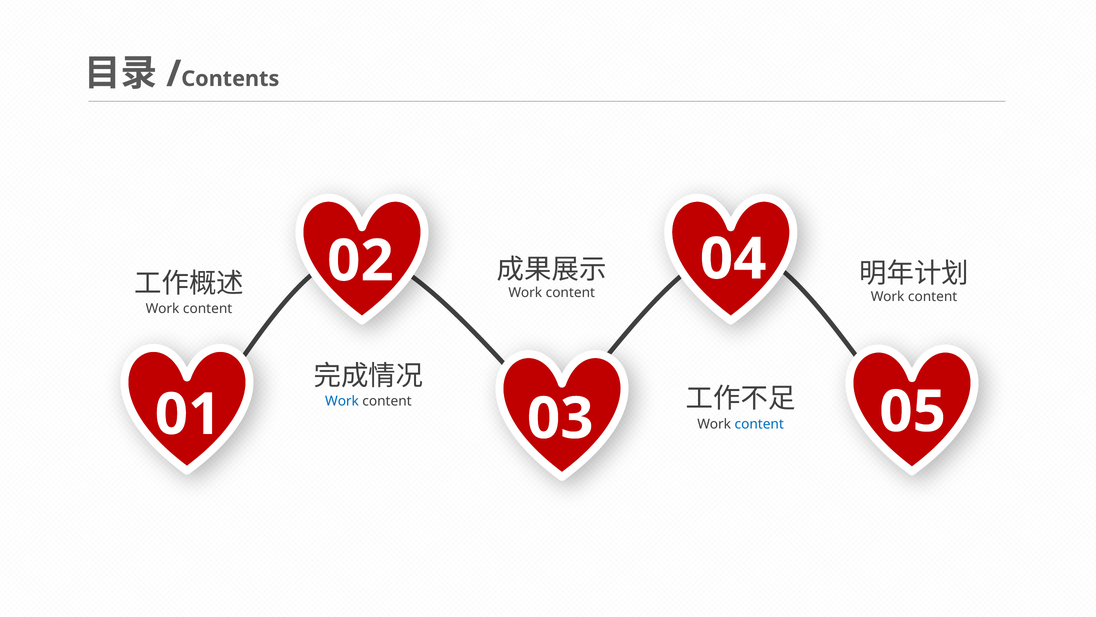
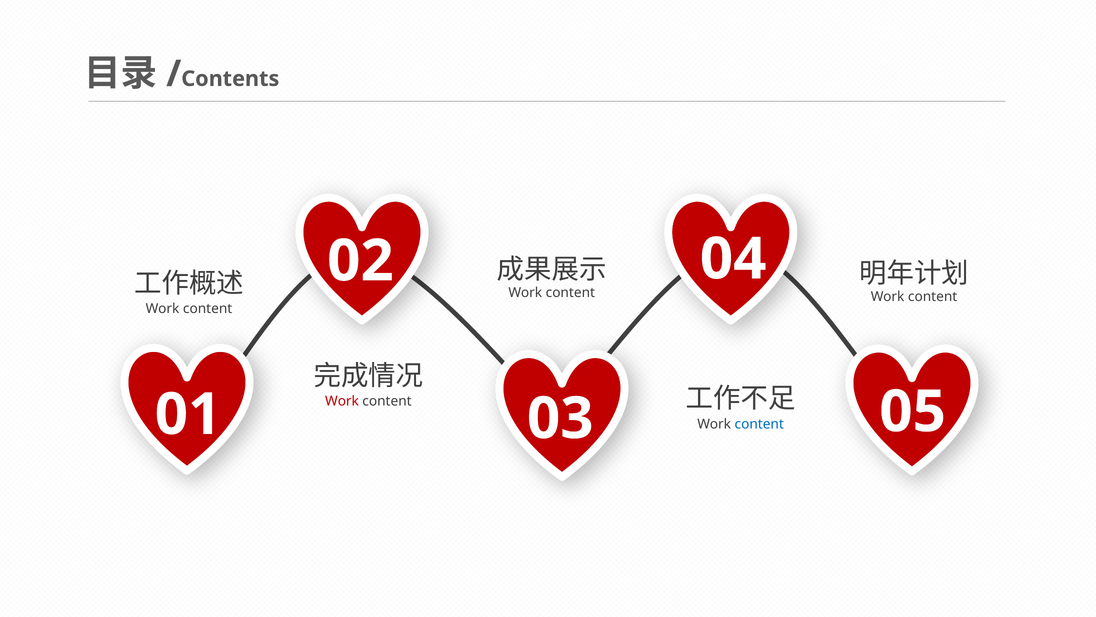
Work colour: blue -> red (342, 401)
